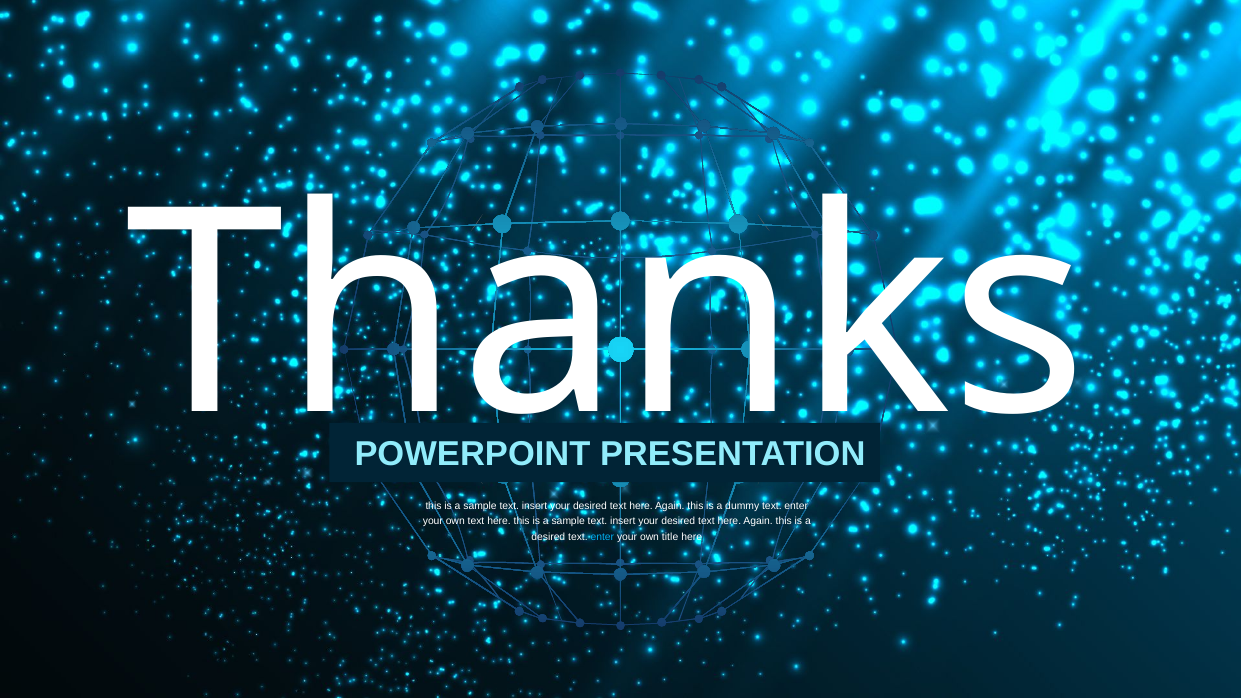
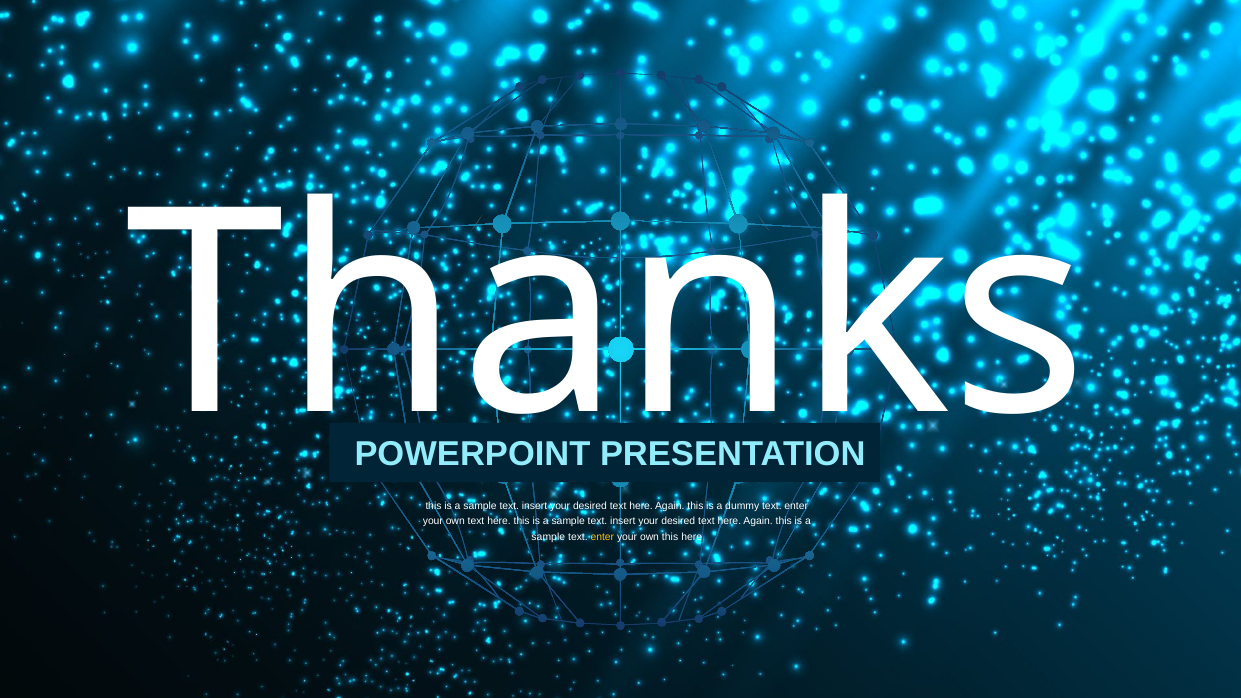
desired: desired -> sample (548, 537)
enter colour: light blue -> yellow (602, 537)
own title: title -> this (670, 537)
